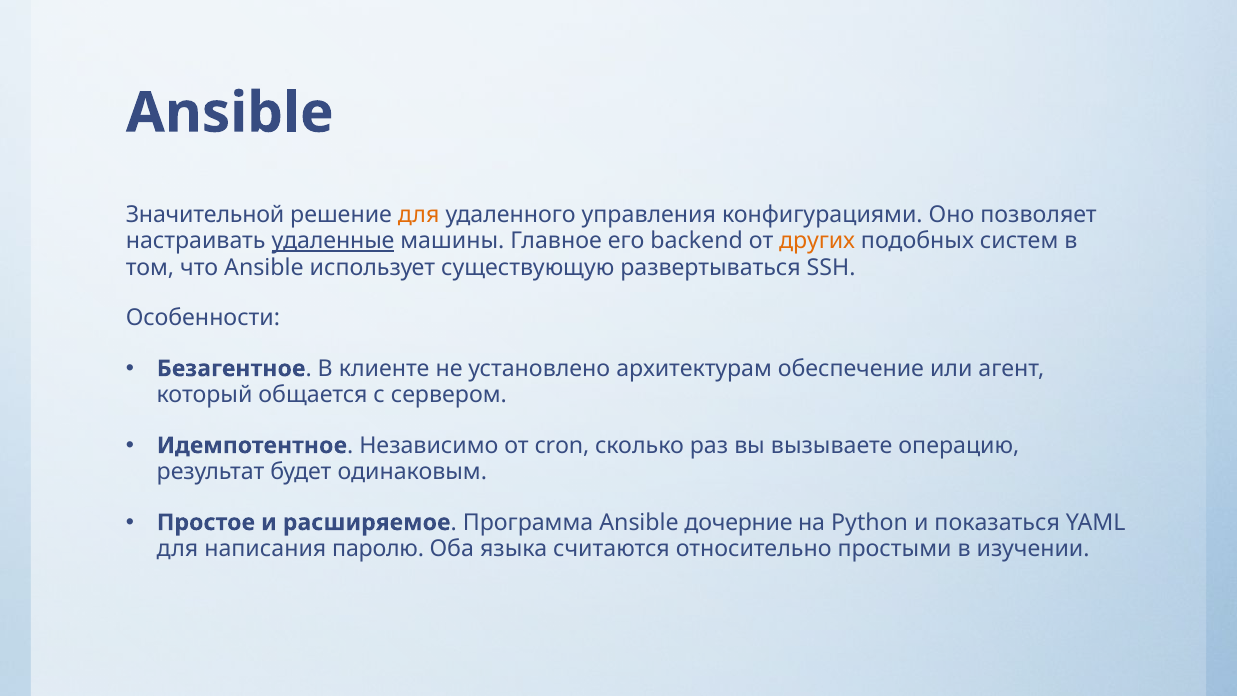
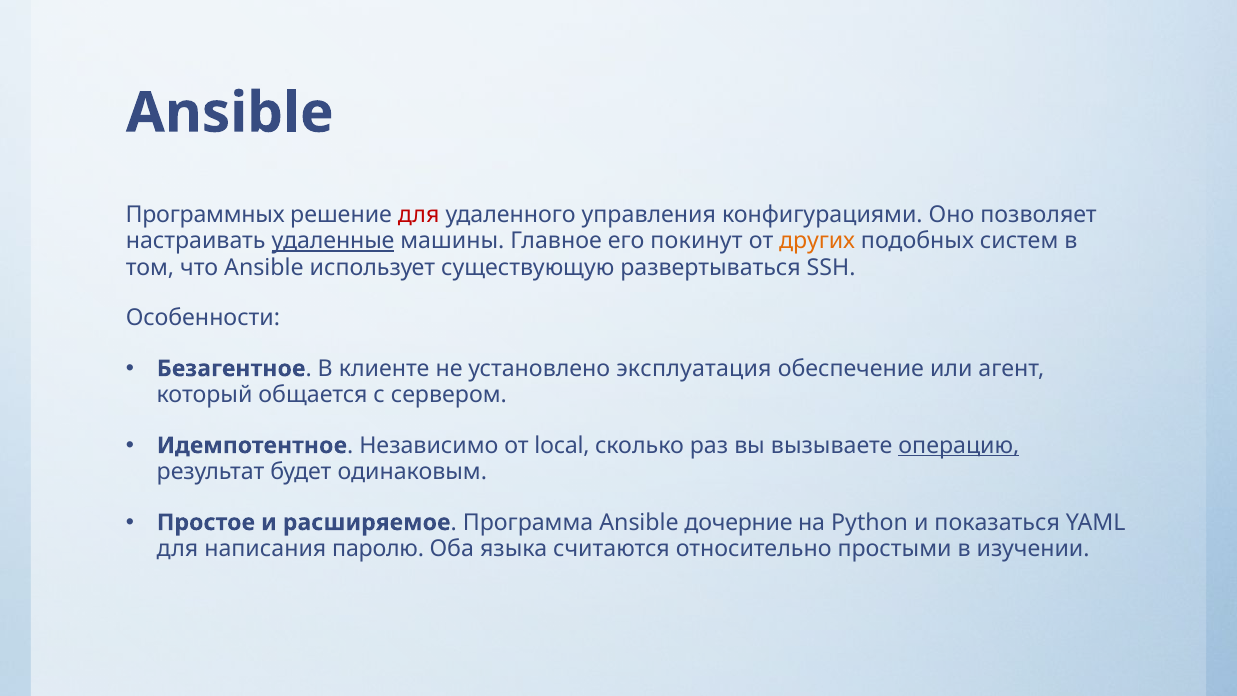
Значительной: Значительной -> Программных (205, 215)
для colour: orange -> red (419, 215)
backend: backend -> покинут (697, 241)
архитектурам: архитектурам -> эксплуатация (694, 369)
cron: cron -> local (562, 446)
операцию underline: none -> present (959, 446)
